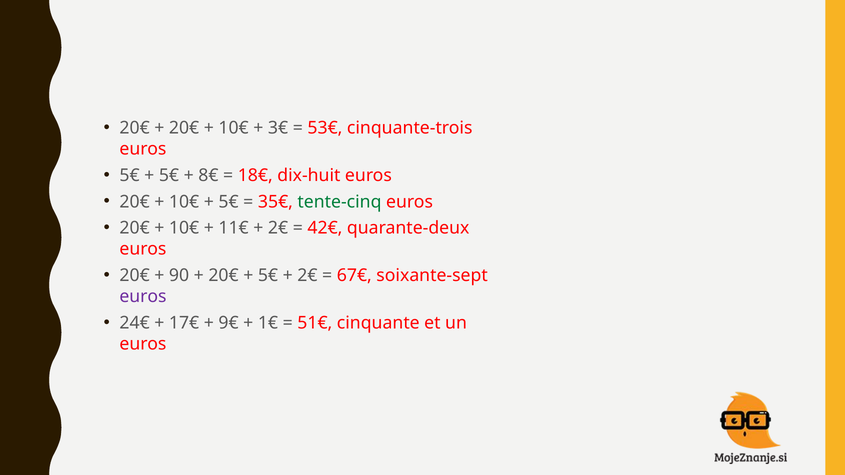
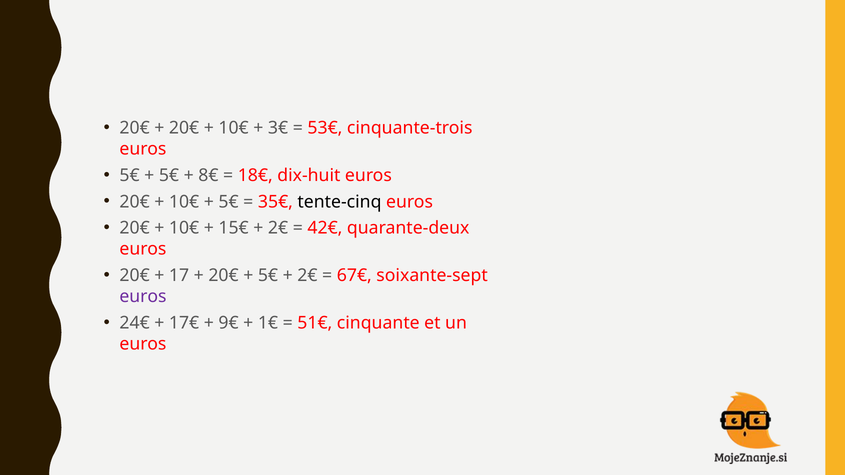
tente-cinq colour: green -> black (339, 202)
11€: 11€ -> 15€ (234, 228)
90: 90 -> 17 (179, 276)
